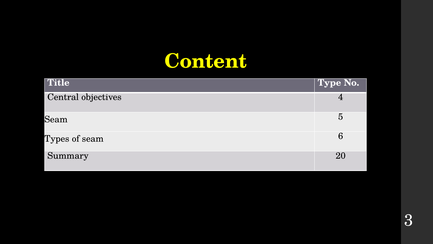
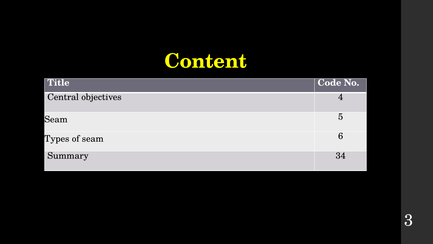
Type: Type -> Code (329, 83)
20: 20 -> 34 (341, 156)
